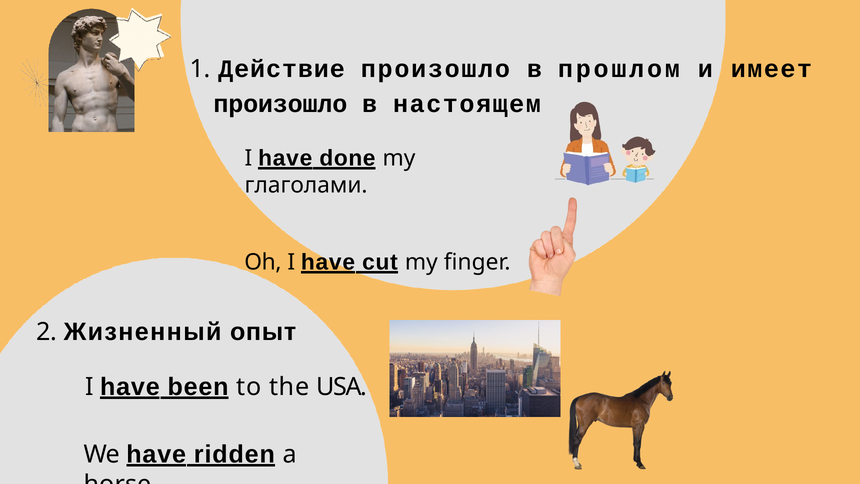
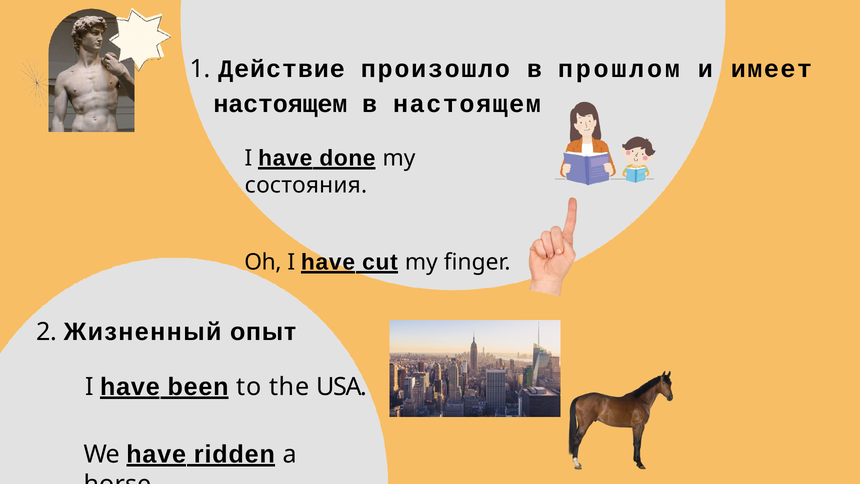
произошло: произошло -> настоящем (280, 104)
глаголами: глаголами -> состояния (306, 185)
